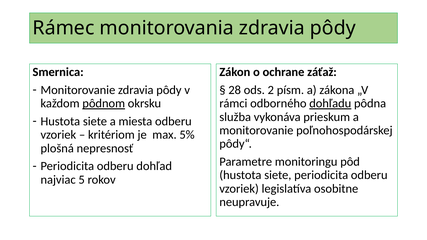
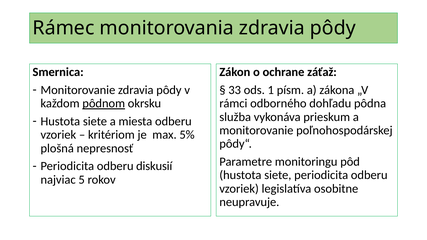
28: 28 -> 33 (235, 90)
2: 2 -> 1 (271, 90)
dohľadu underline: present -> none (330, 104)
dohľad: dohľad -> diskusií (154, 166)
